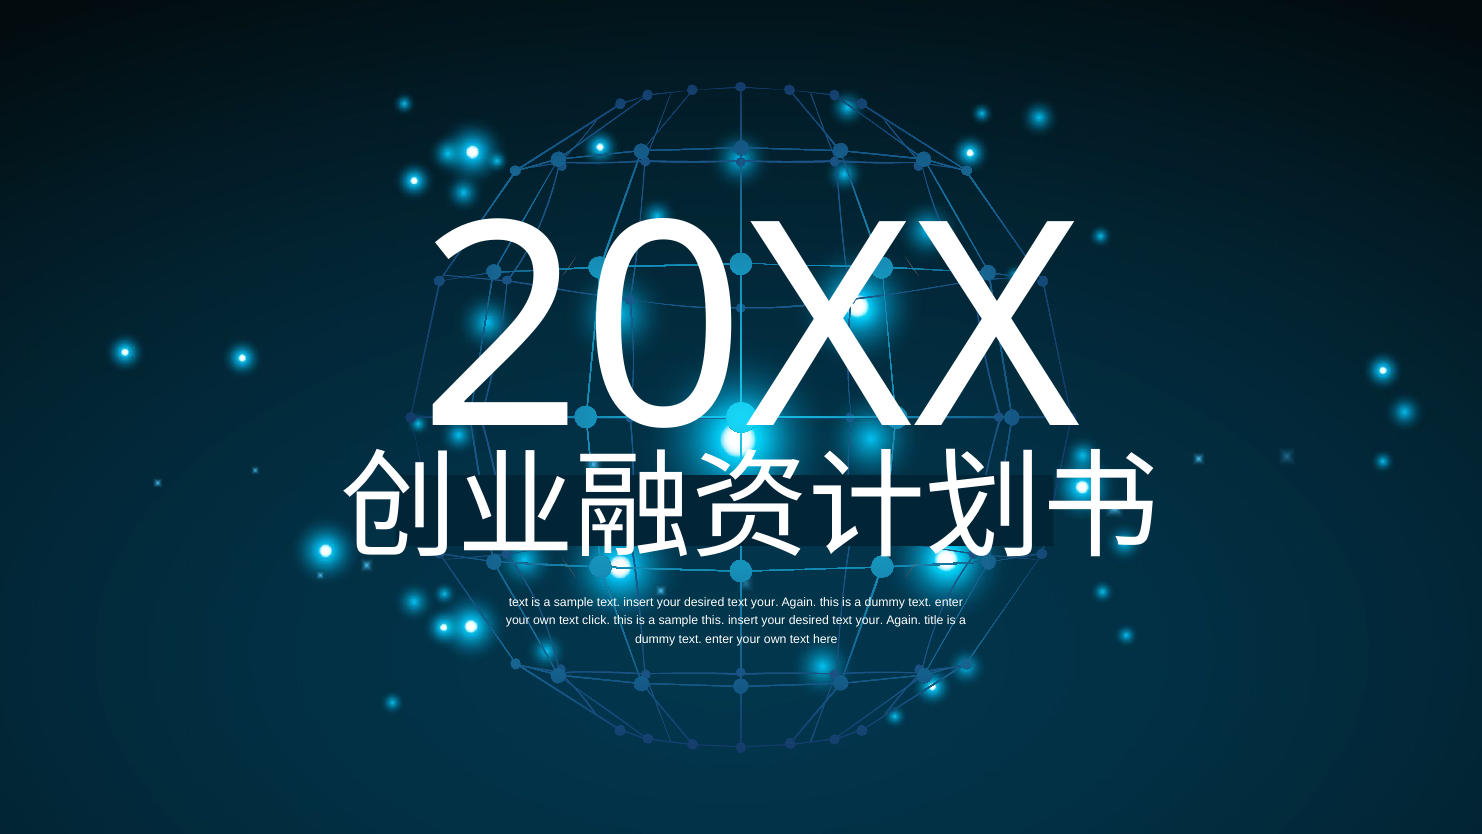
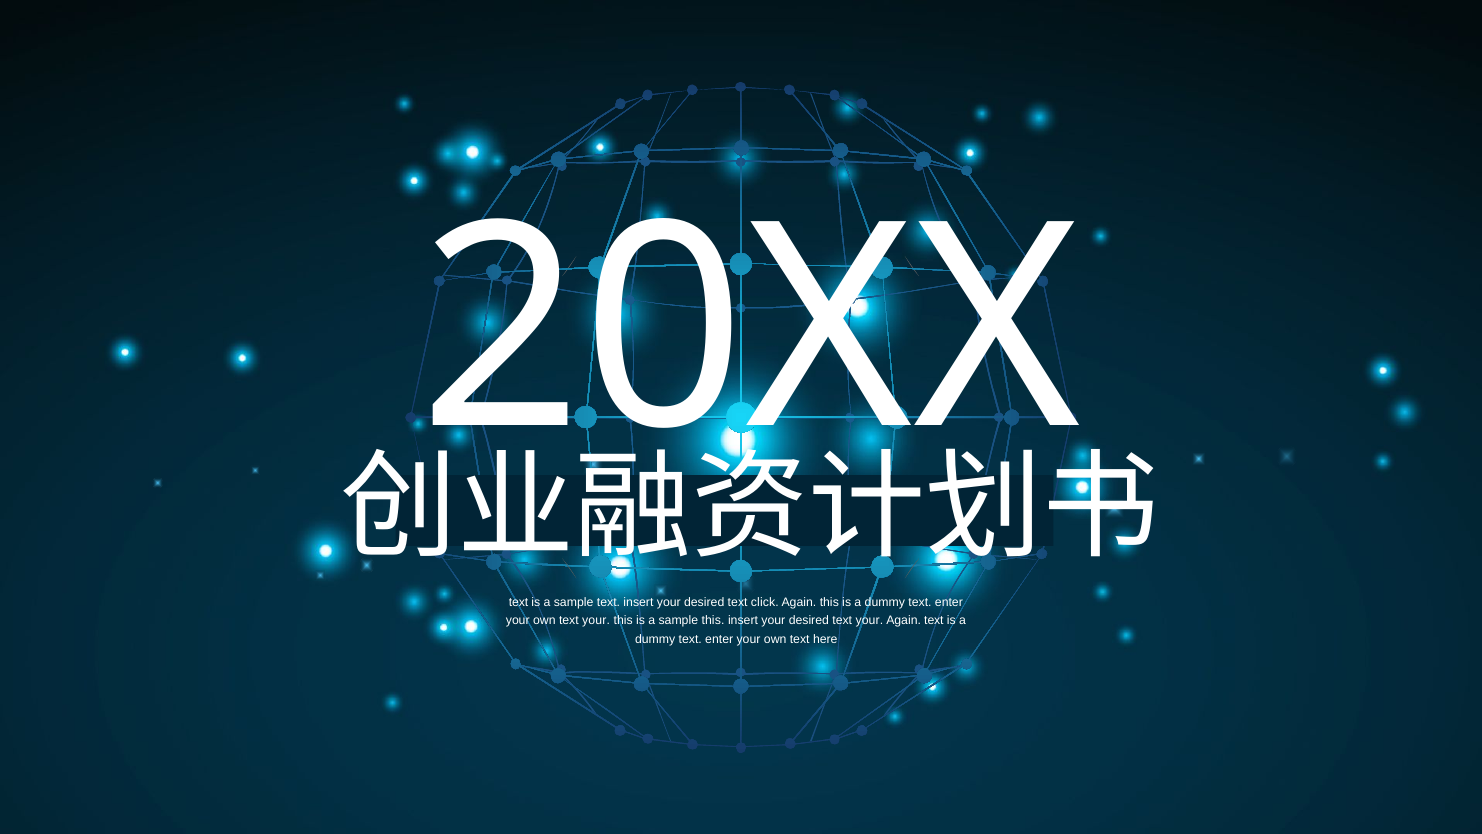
your: your -> click (765, 602)
own text click: click -> your (596, 620)
Again title: title -> text (934, 620)
